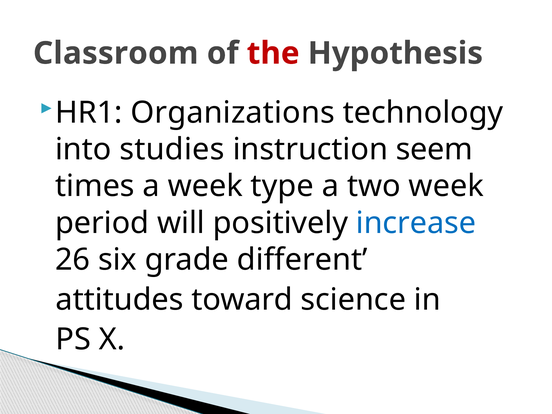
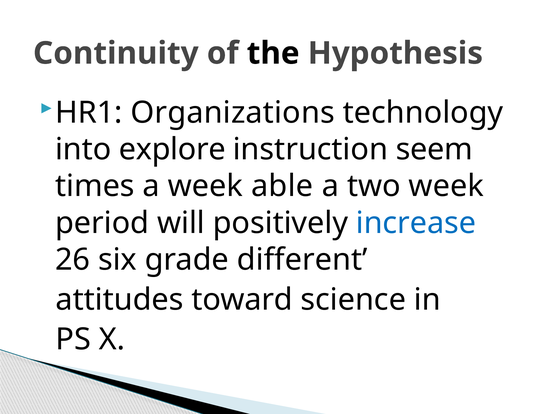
Classroom: Classroom -> Continuity (116, 53)
the colour: red -> black (273, 53)
studies: studies -> explore (172, 149)
type: type -> able (282, 186)
